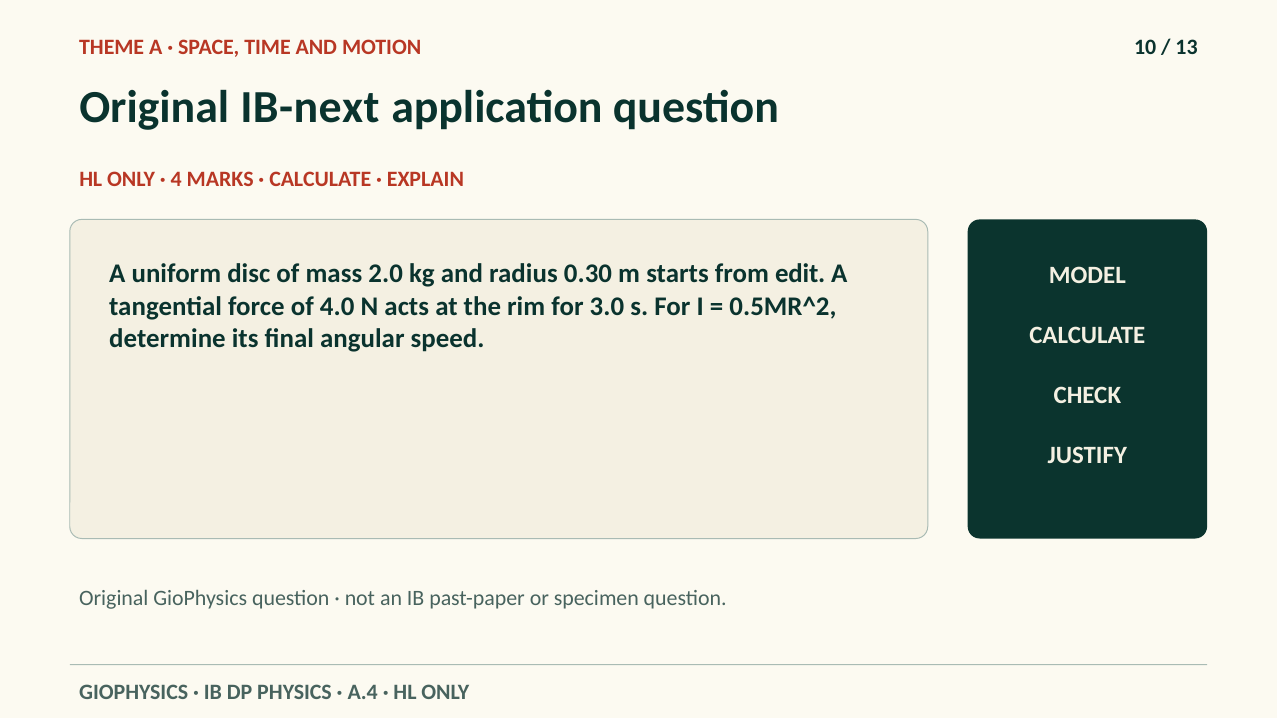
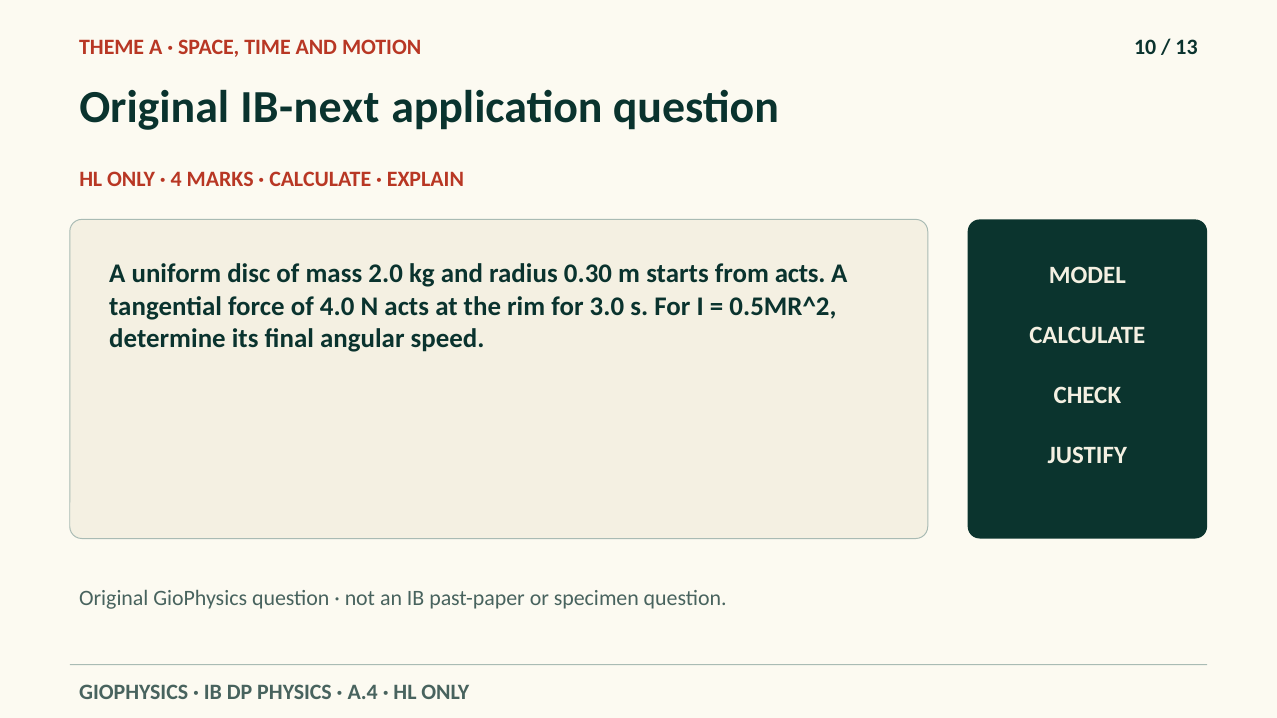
from edit: edit -> acts (800, 274)
